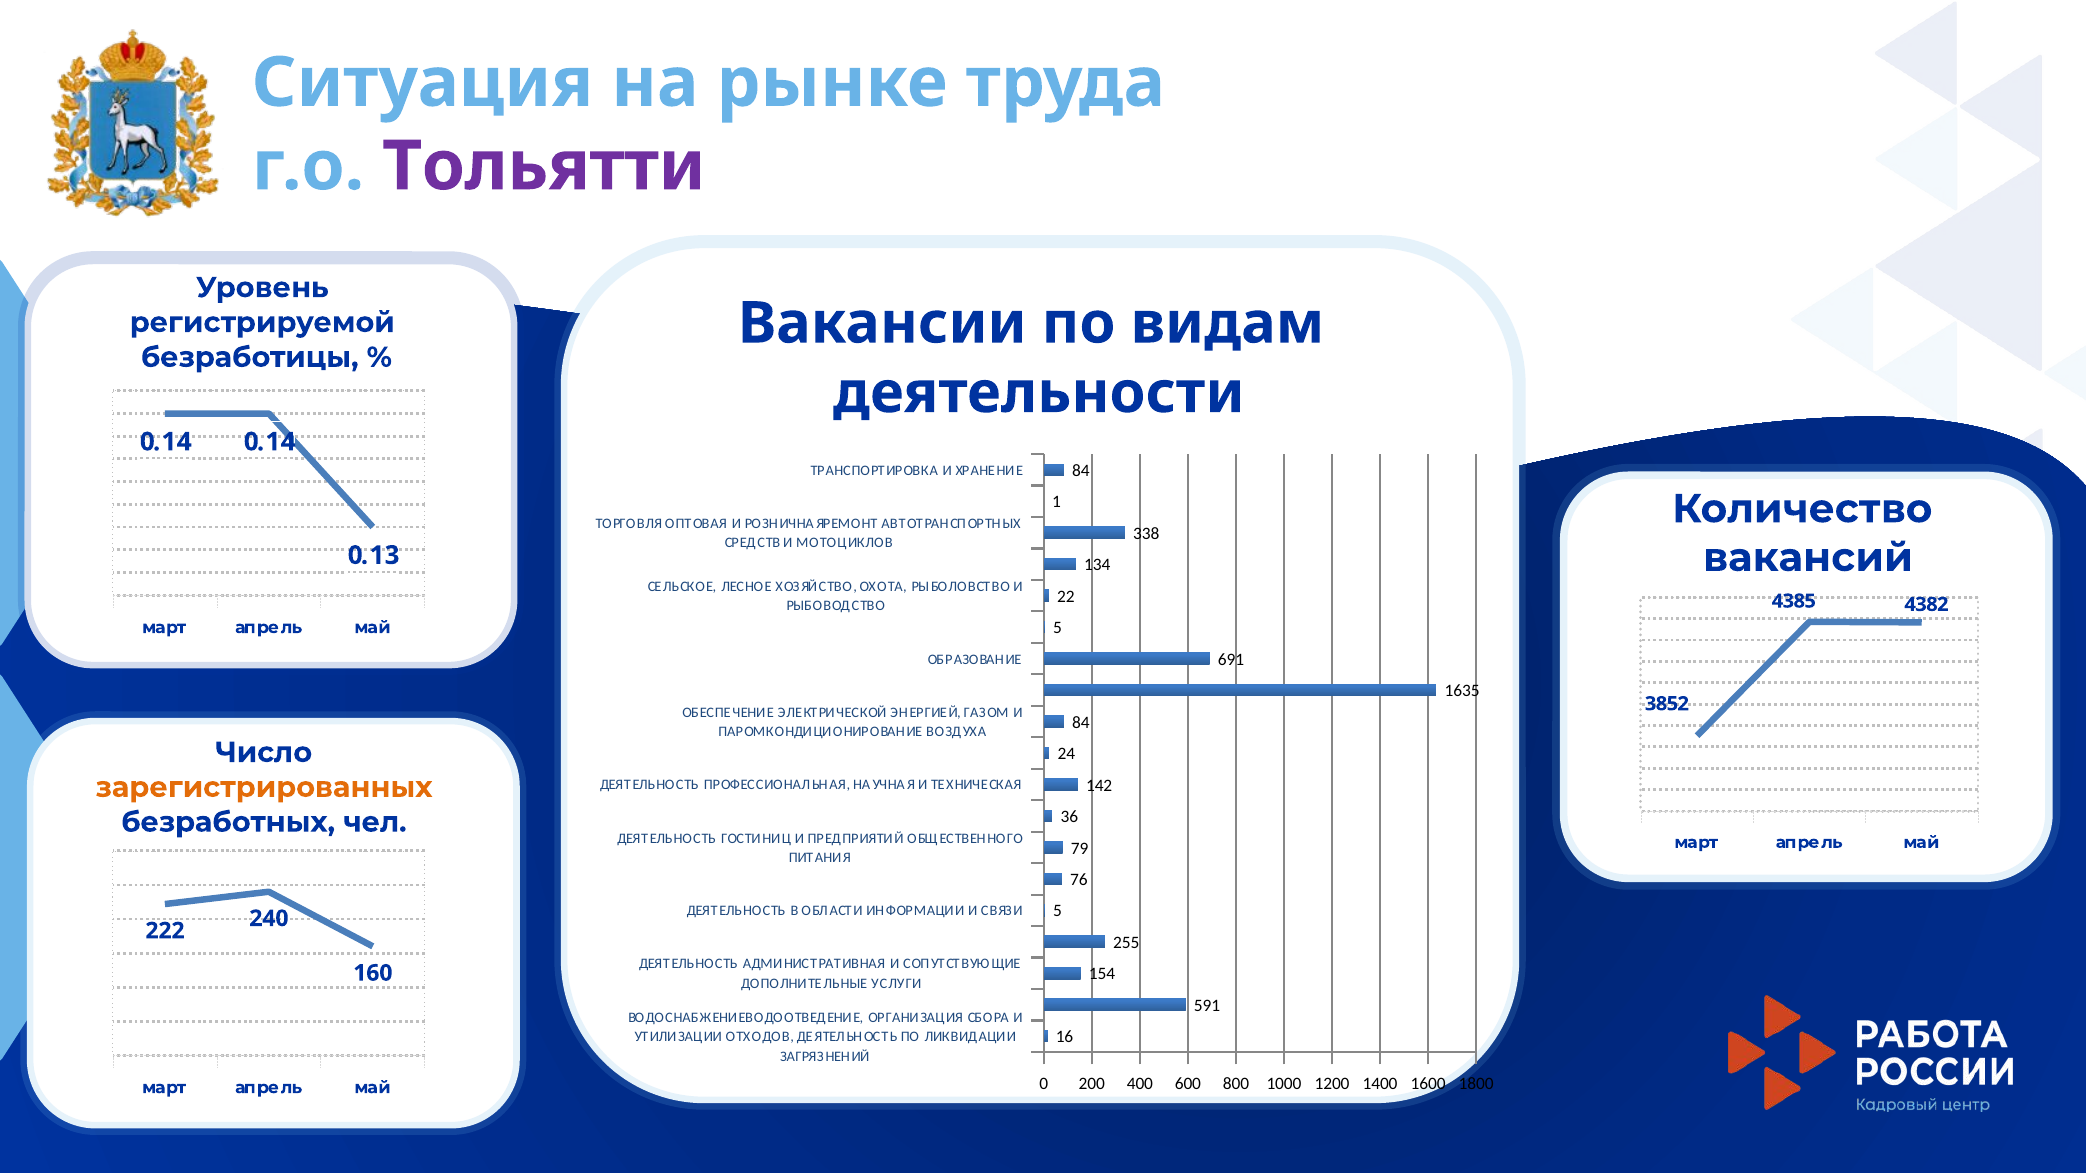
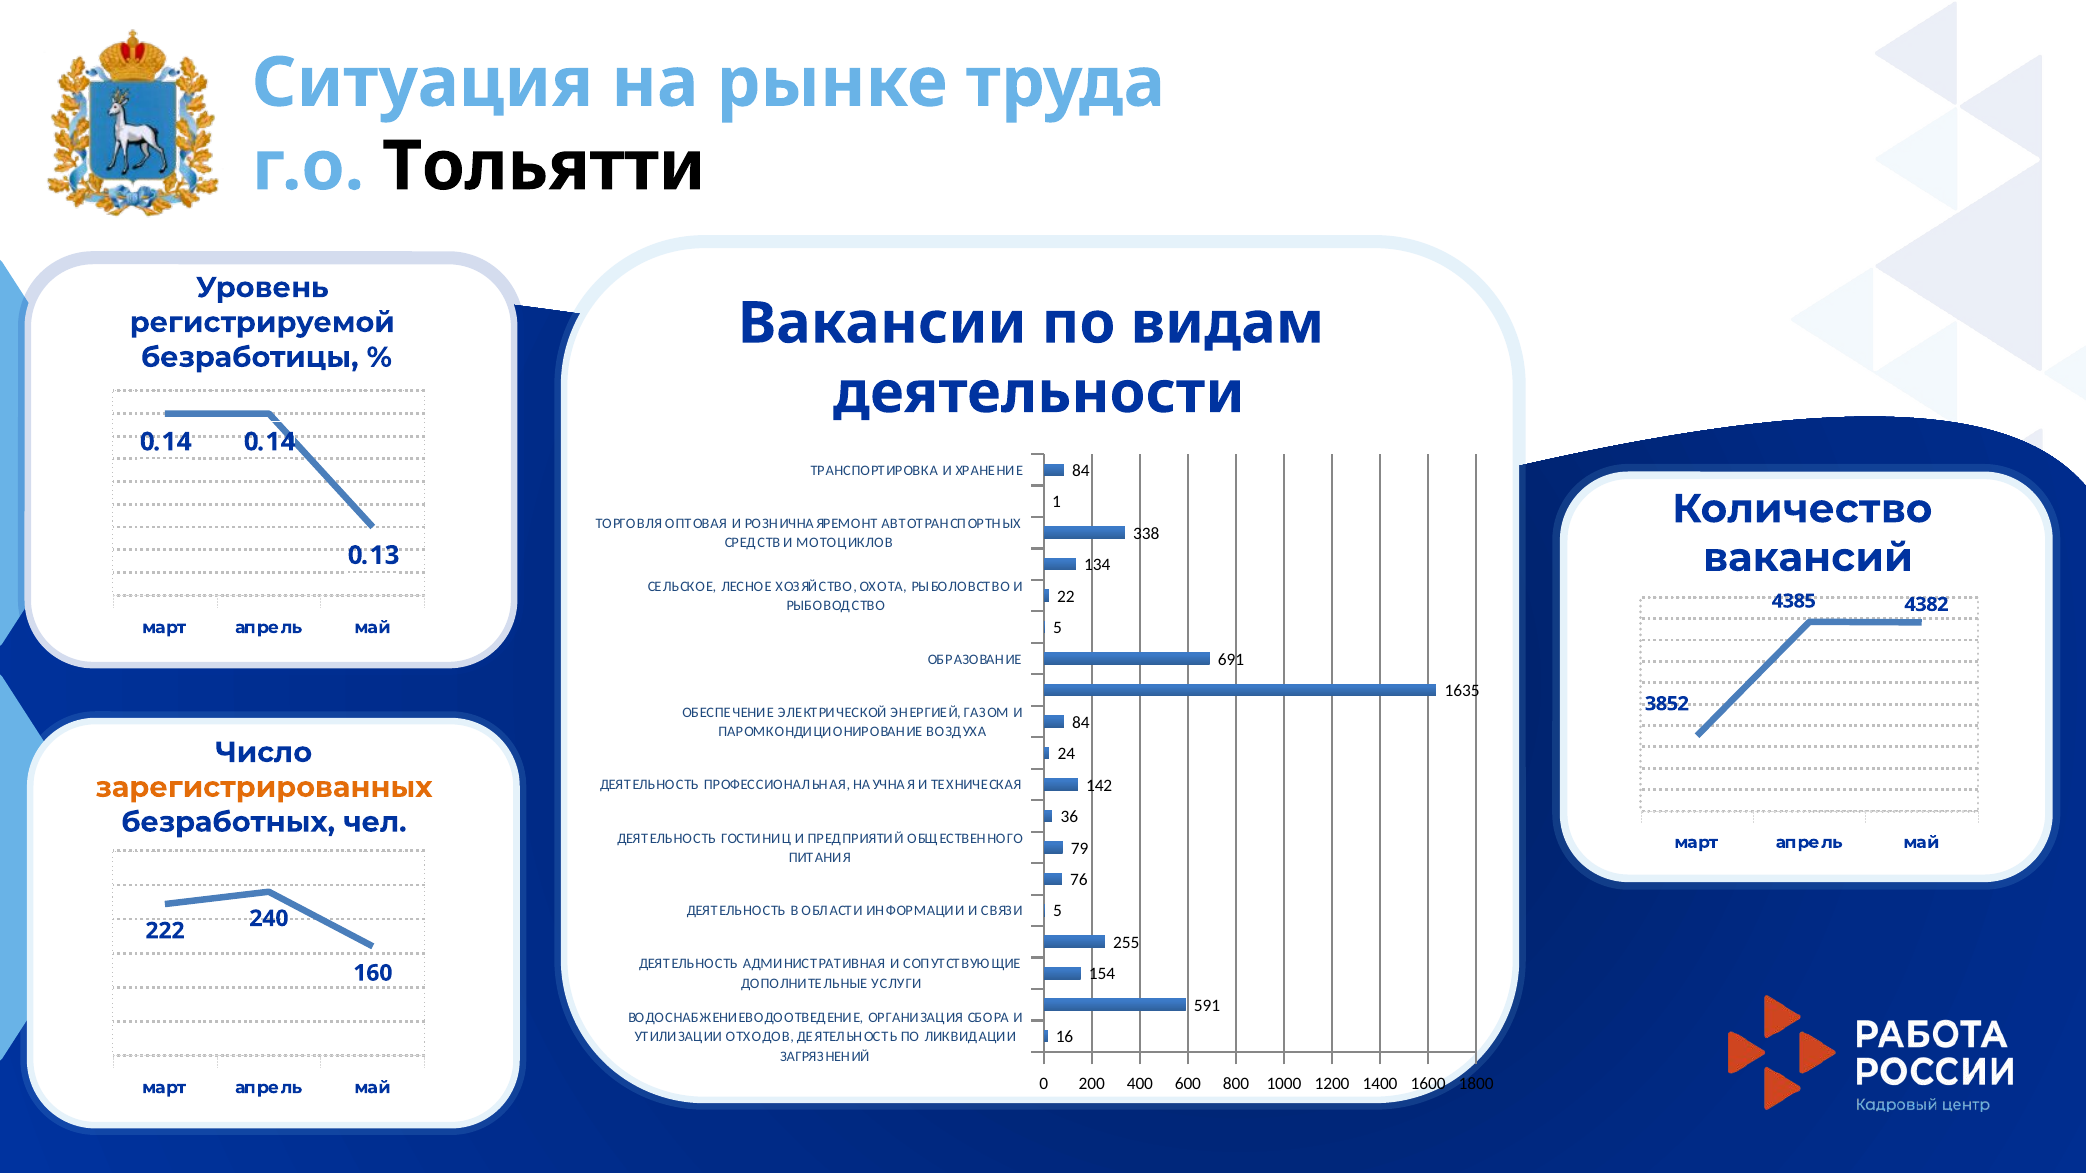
Тольятти colour: purple -> black (544, 166)
